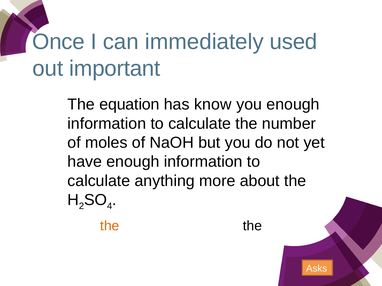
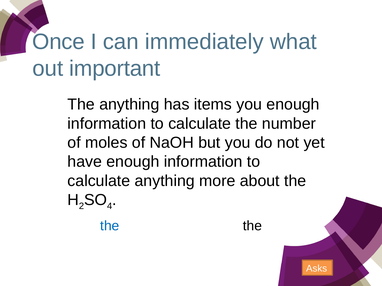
immediately used: used -> what (293, 42)
The equation: equation -> anything (129, 105)
know: know -> items (213, 105)
the colour: orange -> blue (110, 226)
